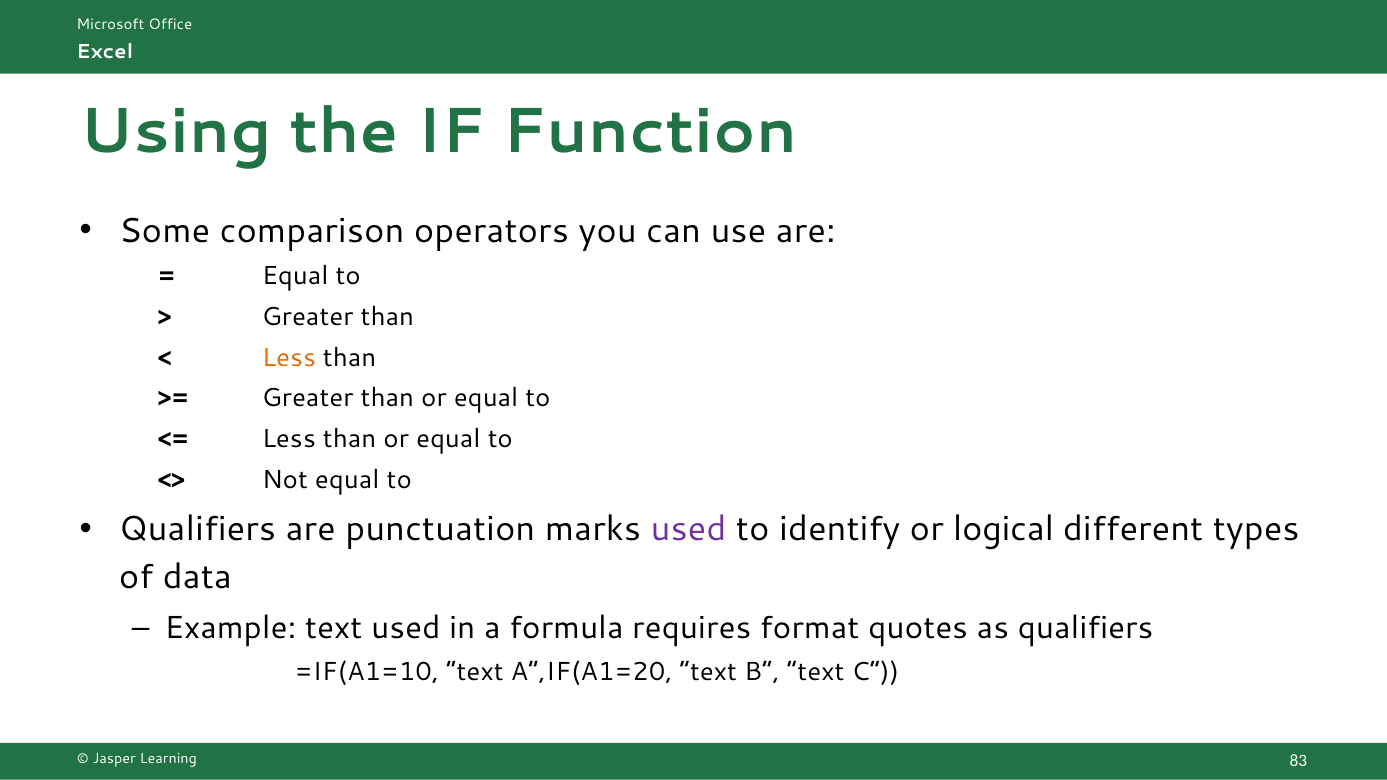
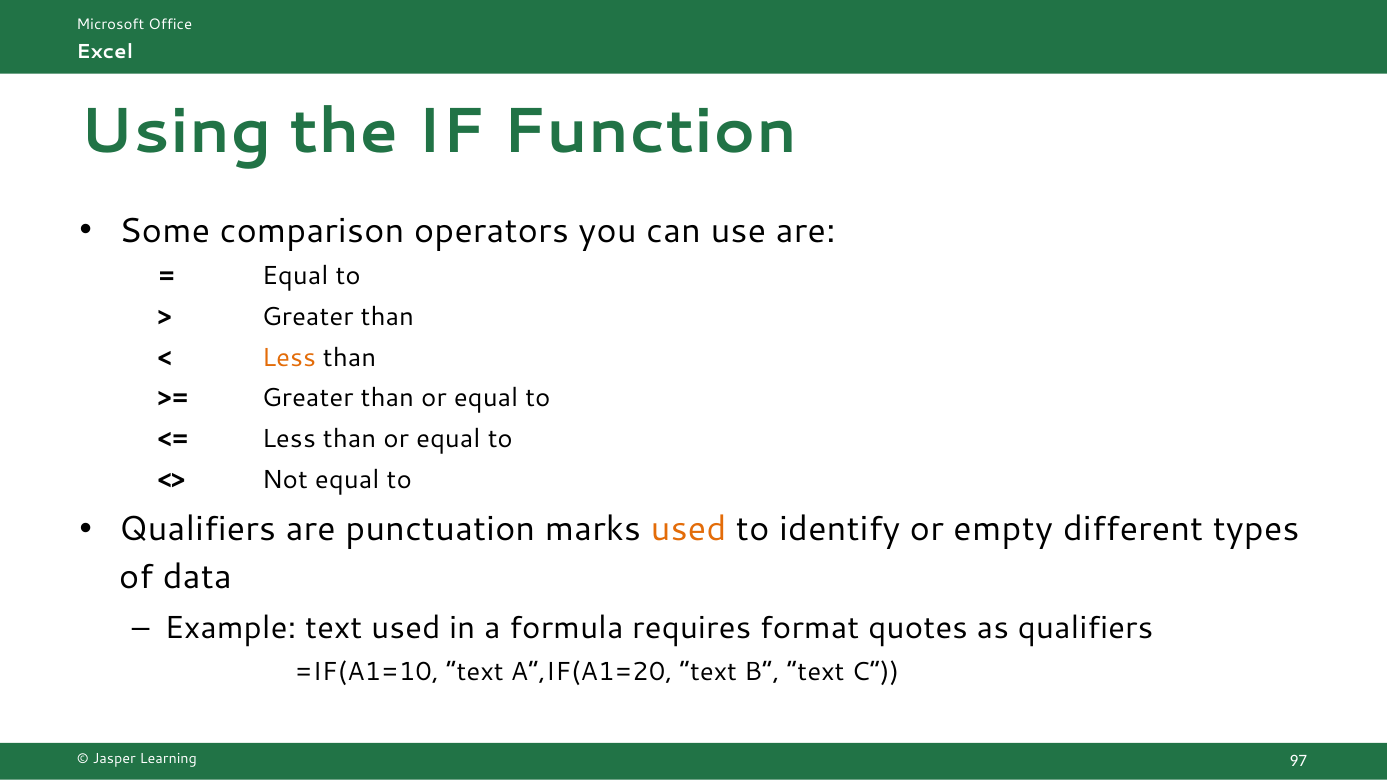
used colour: purple -> orange (689, 530)
logical: logical -> empty (1003, 530)
83: 83 -> 97 (1298, 761)
